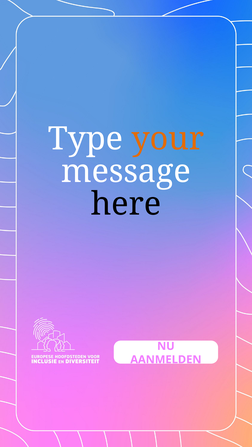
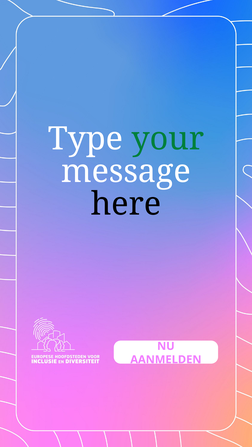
your colour: orange -> green (168, 139)
